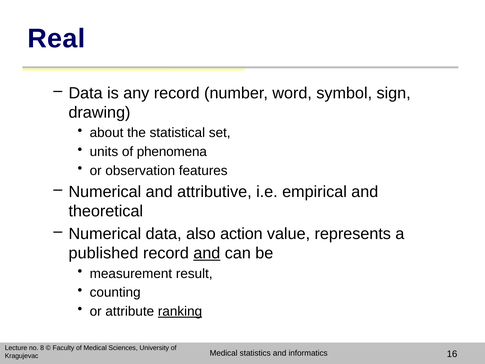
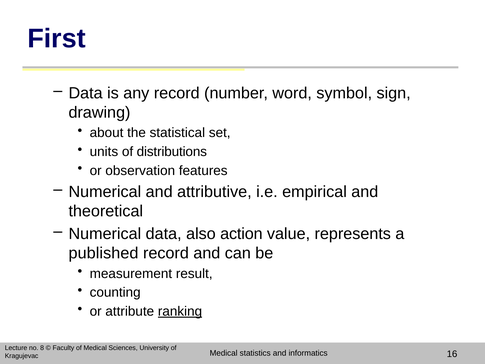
Real: Real -> First (57, 39)
phenomena: phenomena -> distributions (172, 152)
and underline: present -> none (207, 253)
